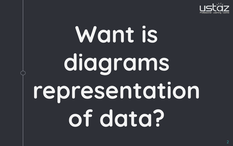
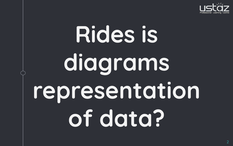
Want: Want -> Rides (105, 35)
